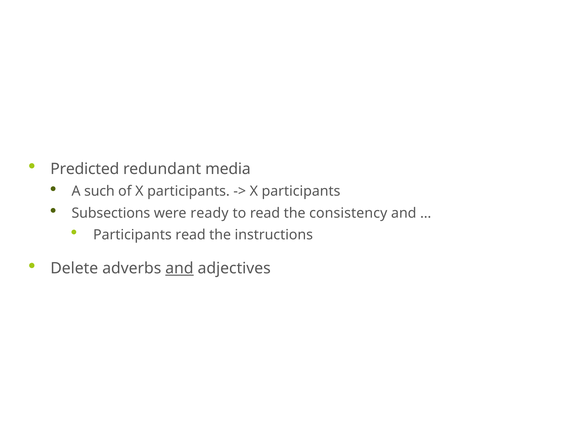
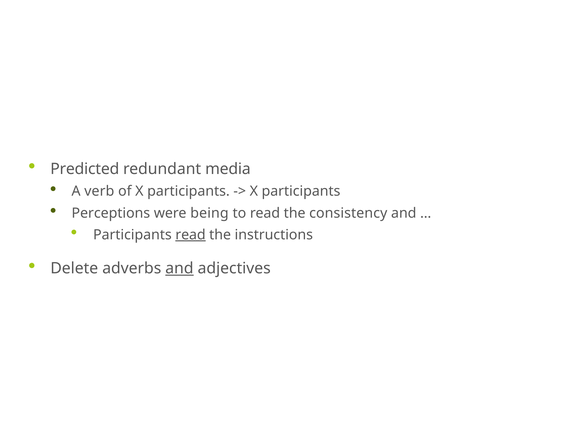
such: such -> verb (99, 191)
Subsections: Subsections -> Perceptions (111, 213)
ready: ready -> being (209, 213)
read underline: none -> present (191, 235)
